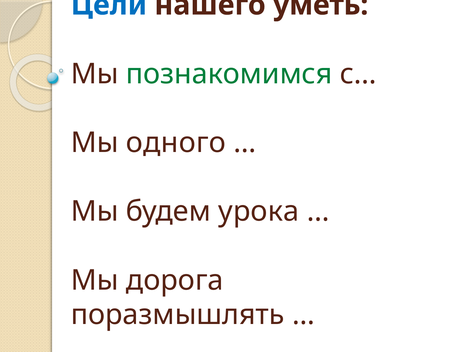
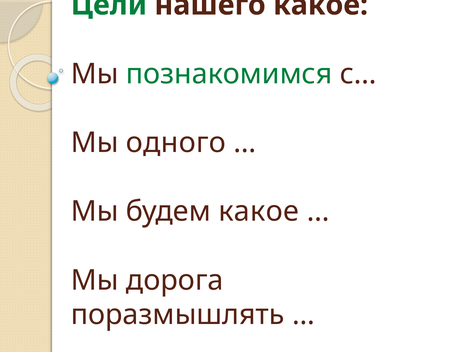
Цели colour: blue -> green (109, 5)
нашего уметь: уметь -> какое (321, 5)
будем урока: урока -> какое (259, 212)
